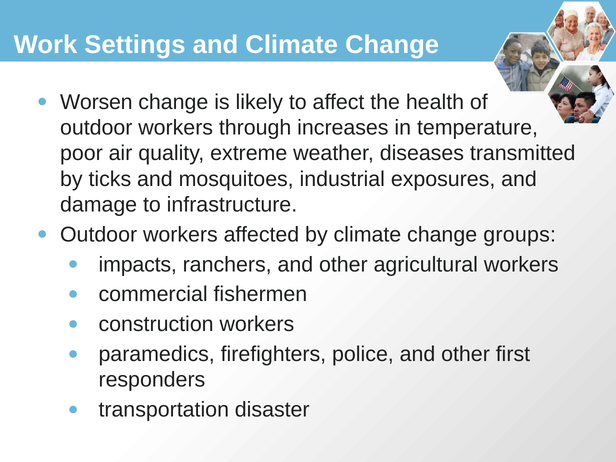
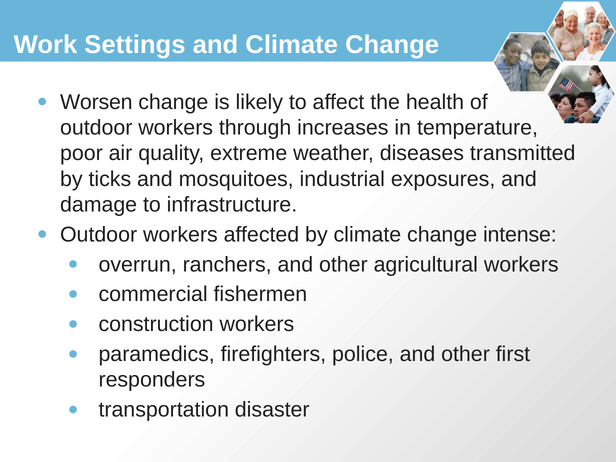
groups: groups -> intense (520, 235)
impacts: impacts -> overrun (138, 264)
